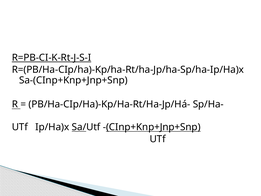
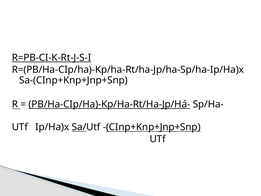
PB/Ha-CIp/Ha)-Kp/Ha-Rt/Ha-Jp/Há- underline: none -> present (109, 104)
